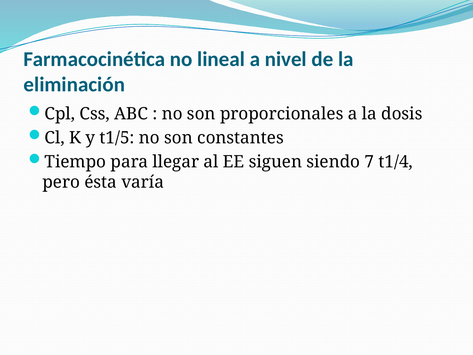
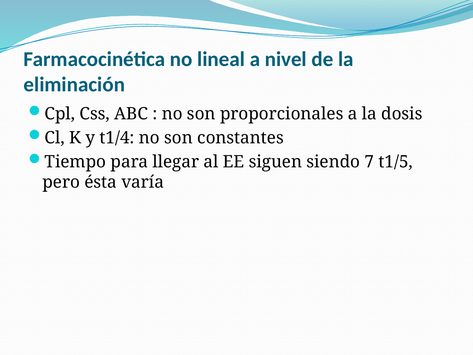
t1/5: t1/5 -> t1/4 (117, 138)
t1/4: t1/4 -> t1/5 (396, 162)
